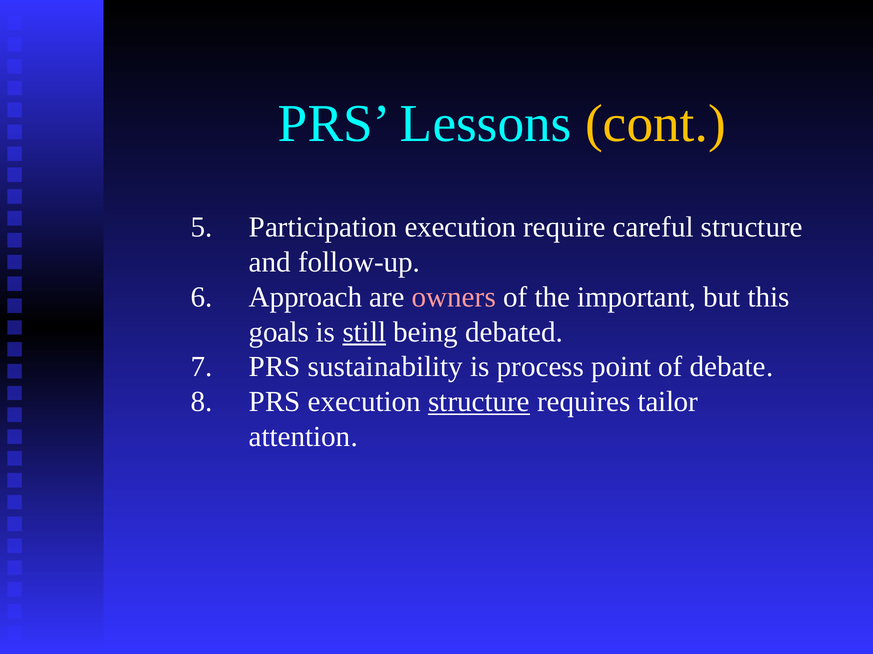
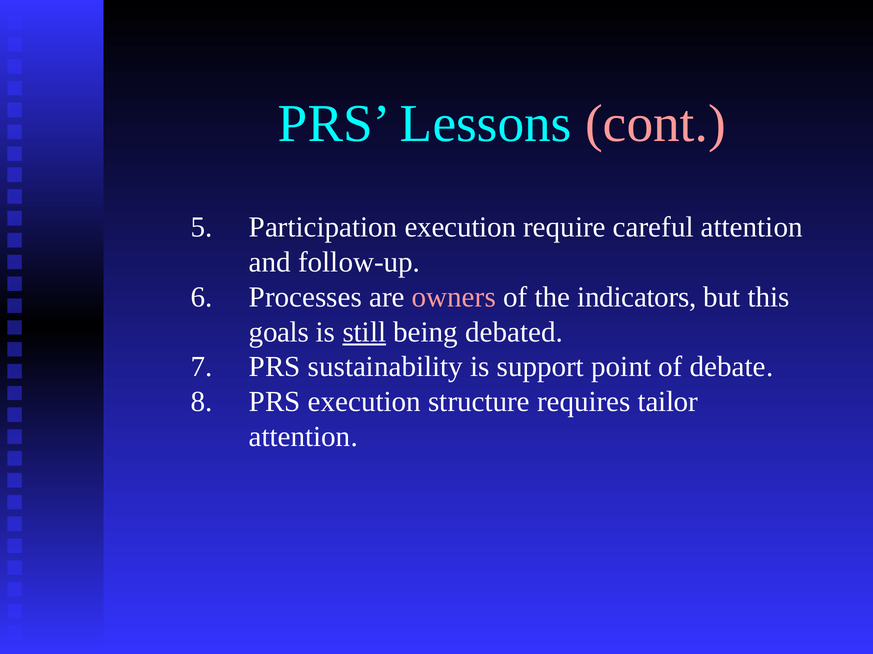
cont colour: yellow -> pink (656, 124)
careful structure: structure -> attention (752, 228)
Approach: Approach -> Processes (305, 297)
important: important -> indicators (637, 297)
process: process -> support (540, 367)
structure underline: present -> none (479, 402)
